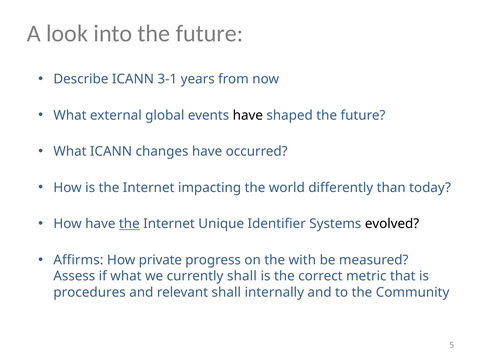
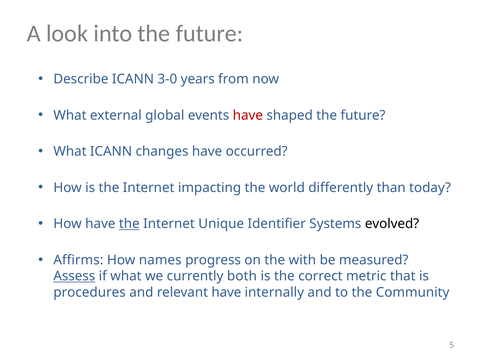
3-1: 3-1 -> 3-0 (167, 79)
have colour: black -> red (248, 115)
private: private -> names (160, 260)
Assess underline: none -> present (74, 276)
currently shall: shall -> both (242, 276)
relevant shall: shall -> have (226, 292)
